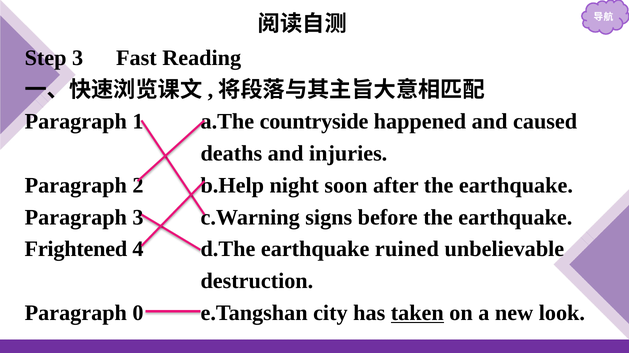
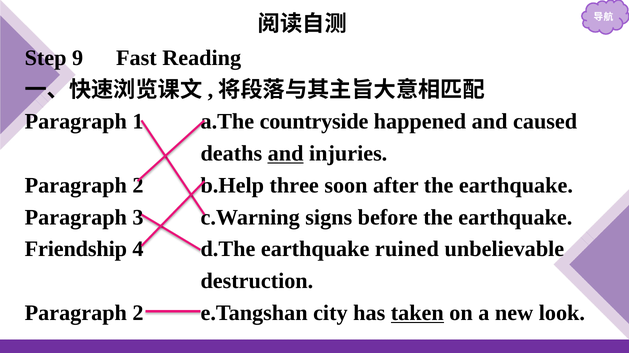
Step 3: 3 -> 9 (78, 58)
and underline: none -> present (286, 154)
night: night -> three (294, 186)
Frightened: Frightened -> Friendship (76, 250)
0: 0 -> 2 (138, 314)
